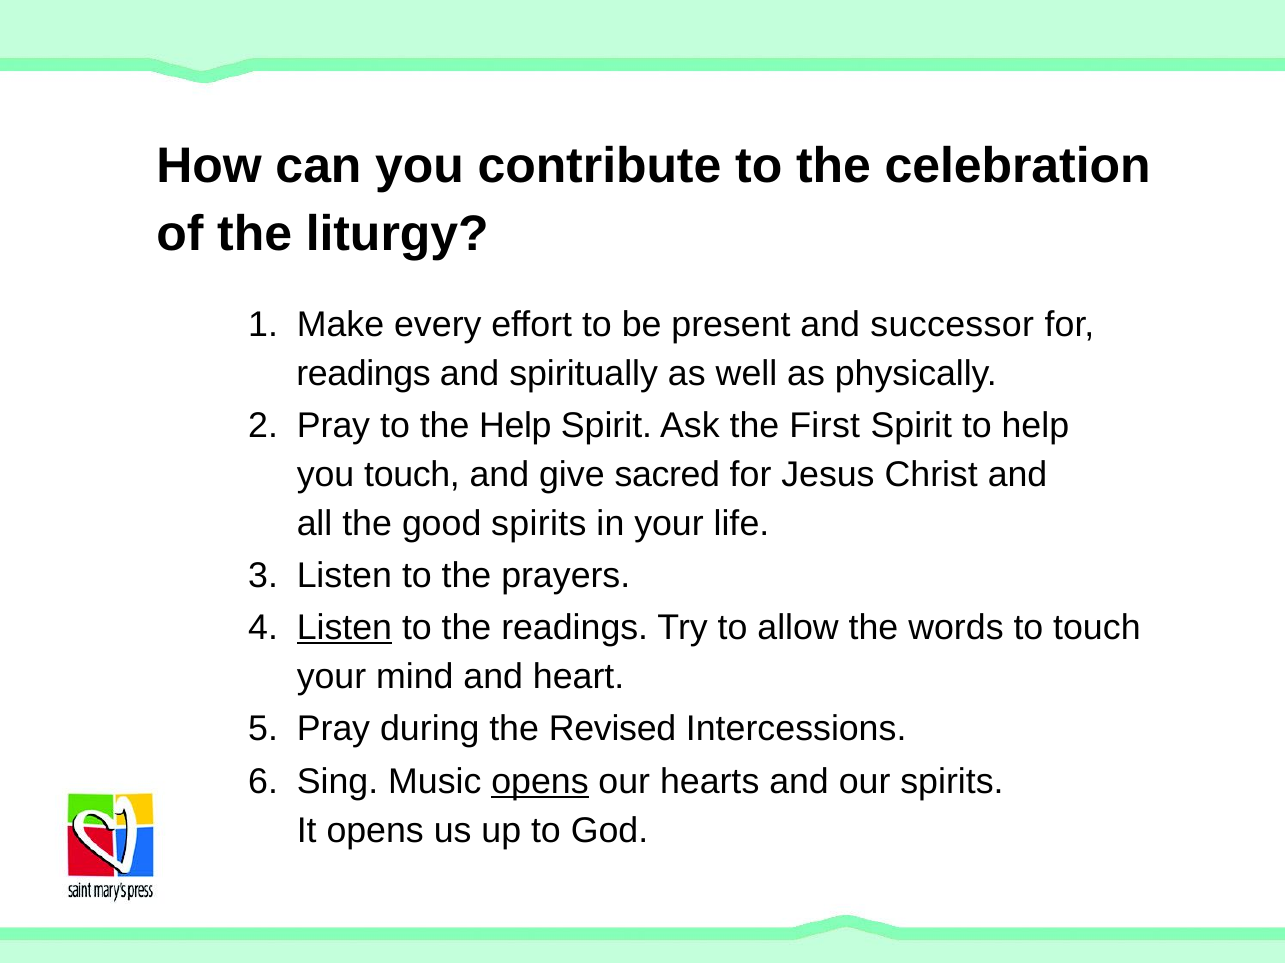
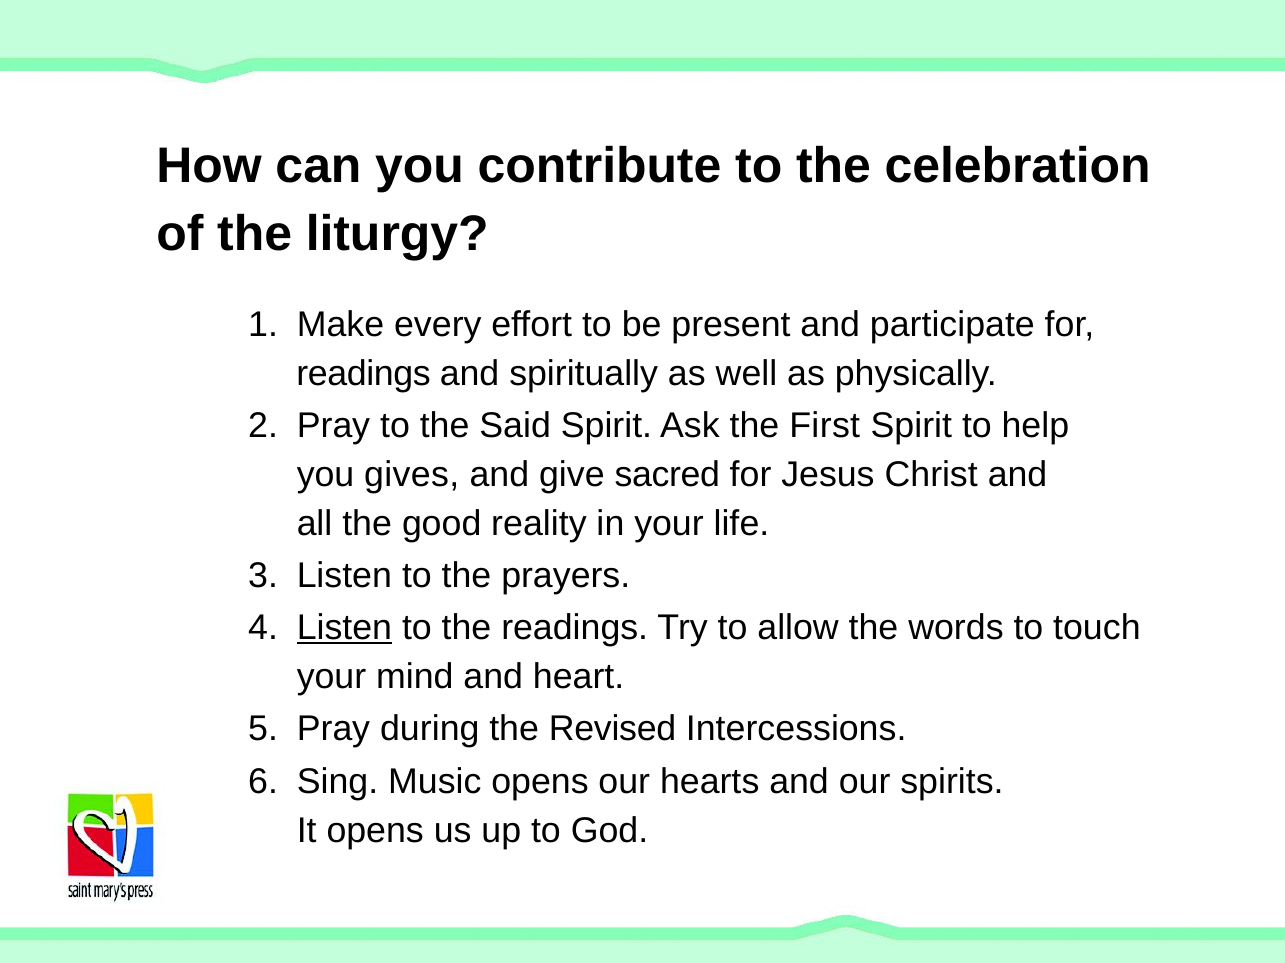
successor: successor -> participate (952, 325)
the Help: Help -> Said (515, 426)
you touch: touch -> gives (412, 475)
good spirits: spirits -> reality (539, 524)
opens underline: present -> none (540, 782)
